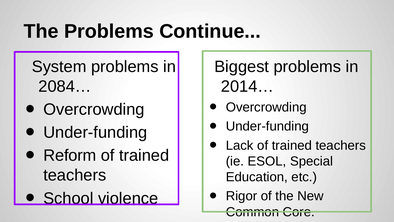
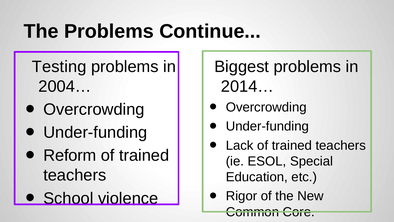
System: System -> Testing (59, 67)
2084…: 2084… -> 2004… (65, 86)
